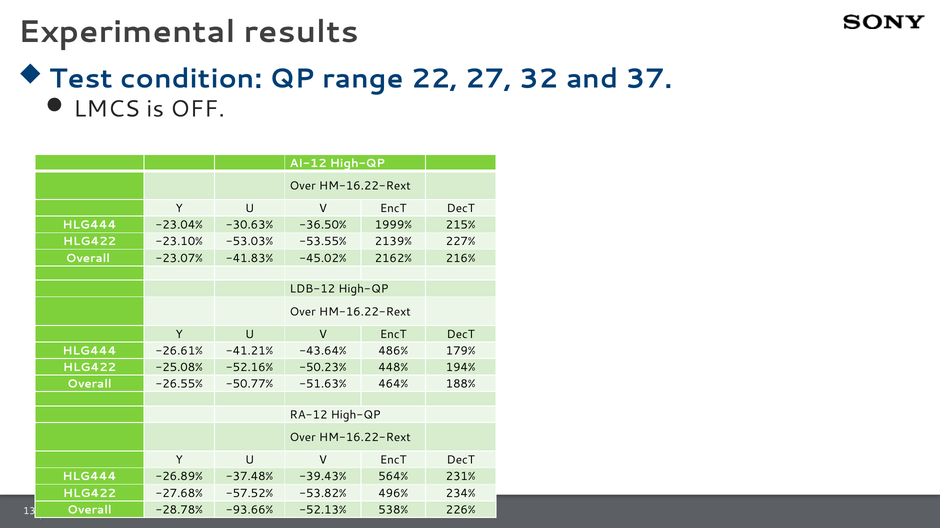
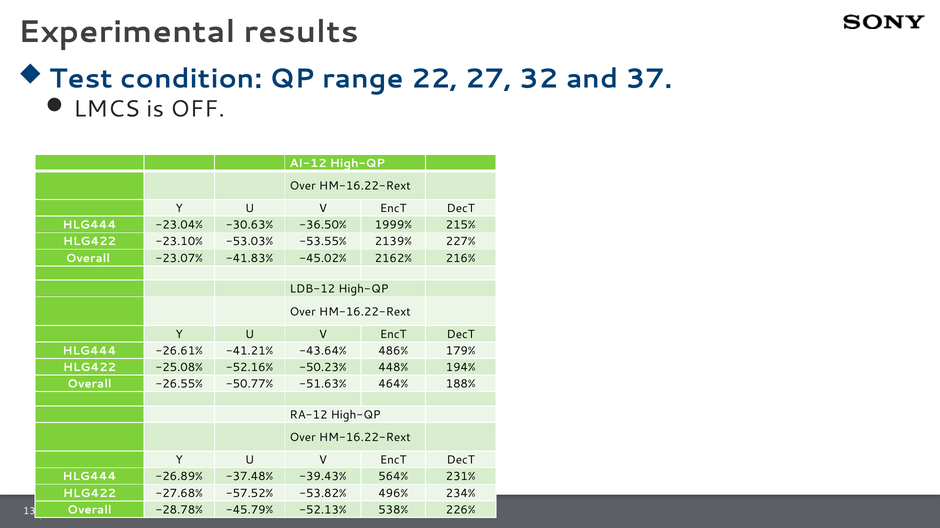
-93.66%: -93.66% -> -45.79% (249, 510)
